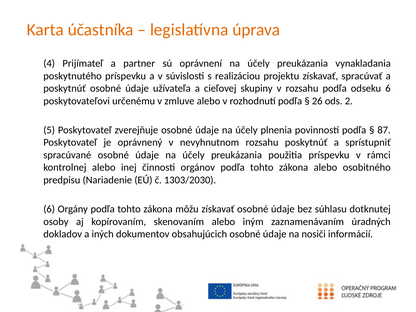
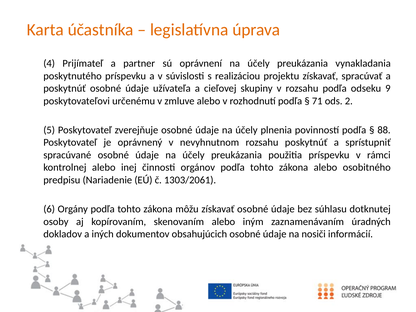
odseku 6: 6 -> 9 (388, 88)
26: 26 -> 71 (317, 101)
87: 87 -> 88 (384, 130)
1303/2030: 1303/2030 -> 1303/2061 (190, 180)
